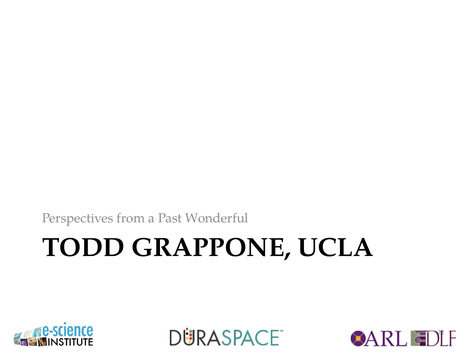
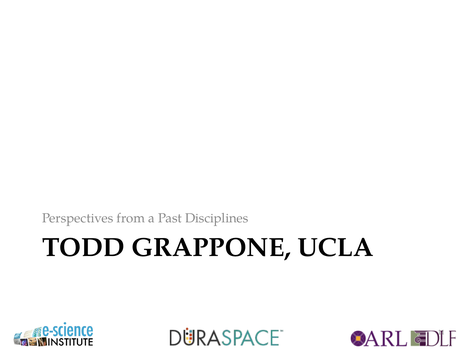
Wonderful: Wonderful -> Disciplines (217, 219)
